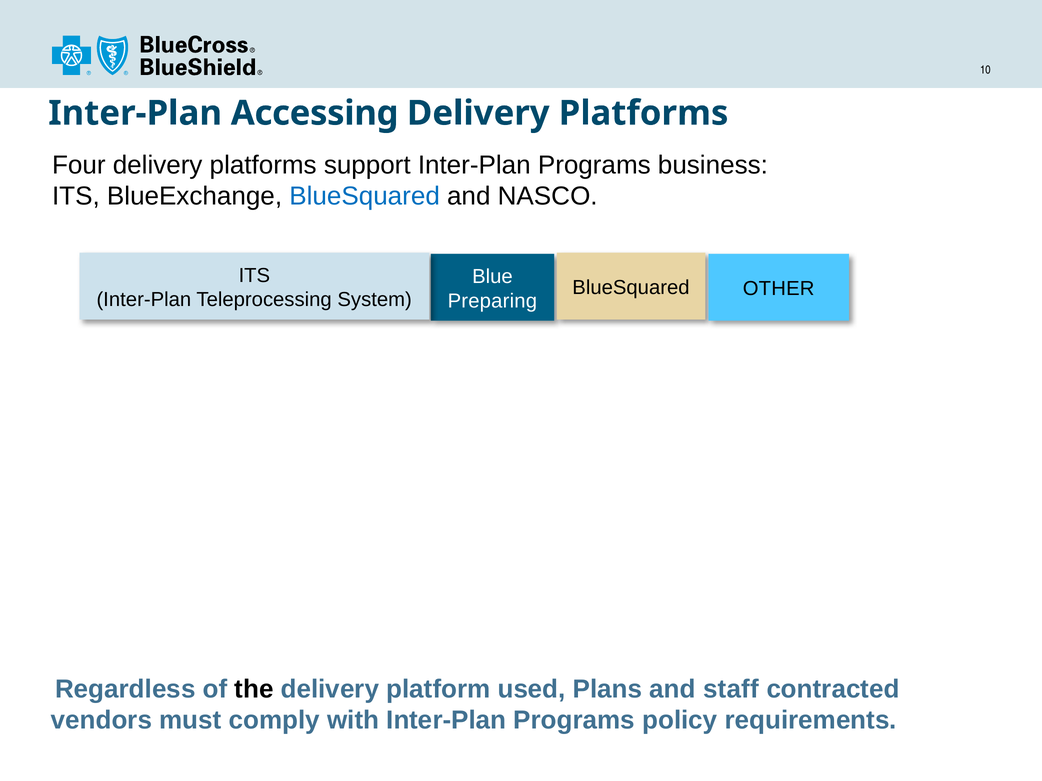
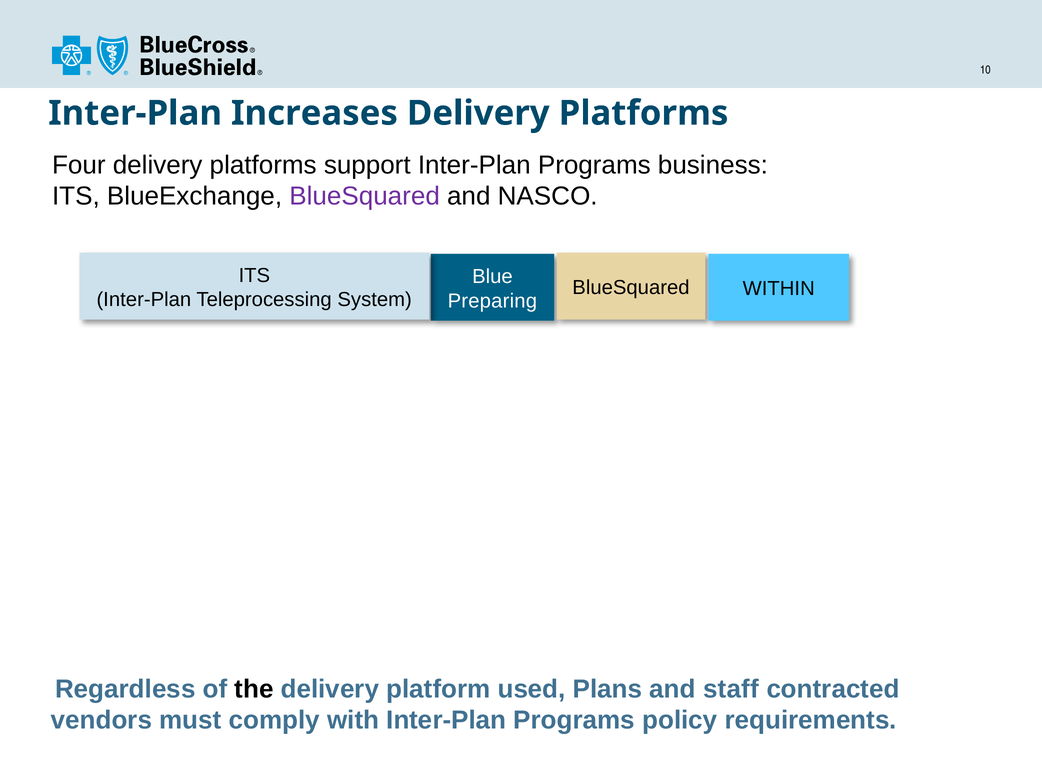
Accessing: Accessing -> Increases (314, 113)
BlueSquared colour: blue -> purple (365, 196)
OTHER: OTHER -> WITHIN (779, 289)
